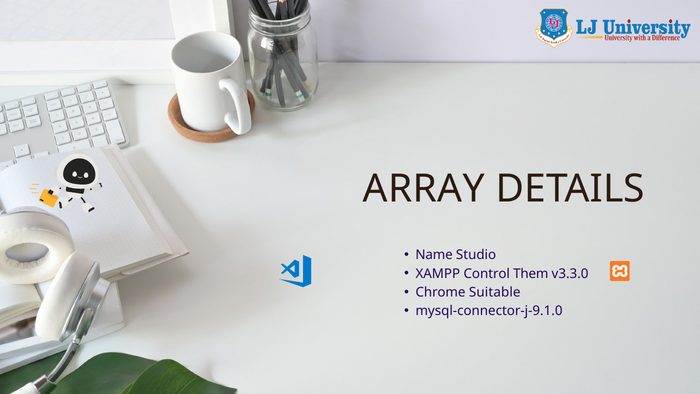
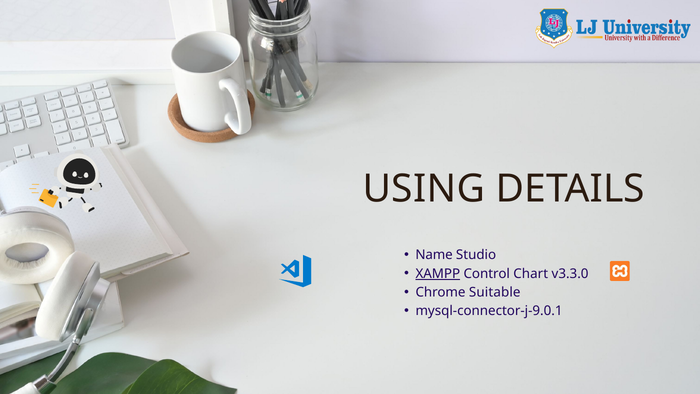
ARRAY: ARRAY -> USING (424, 189)
XAMPP underline: none -> present (438, 273)
Them: Them -> Chart (531, 273)
mysql-connector-j-9.1.0: mysql-connector-j-9.1.0 -> mysql-connector-j-9.0.1 (489, 311)
